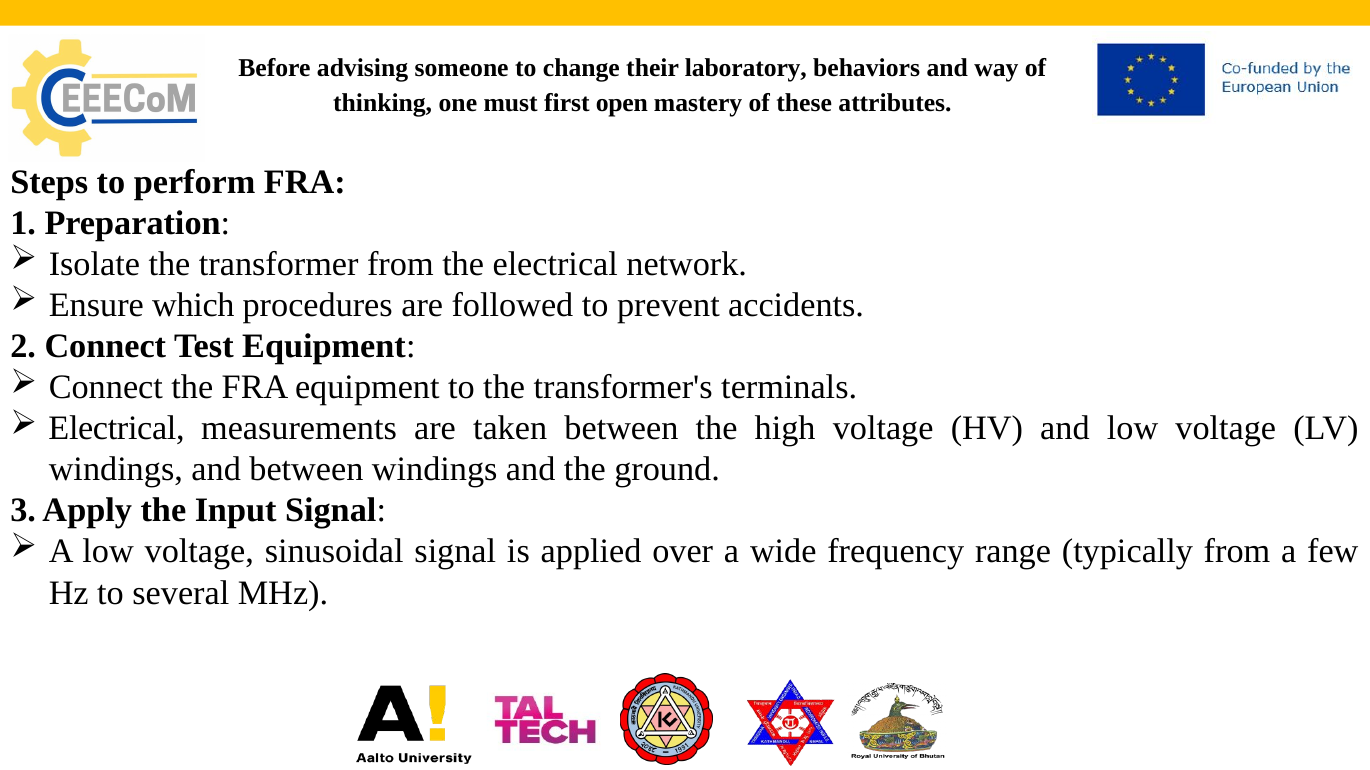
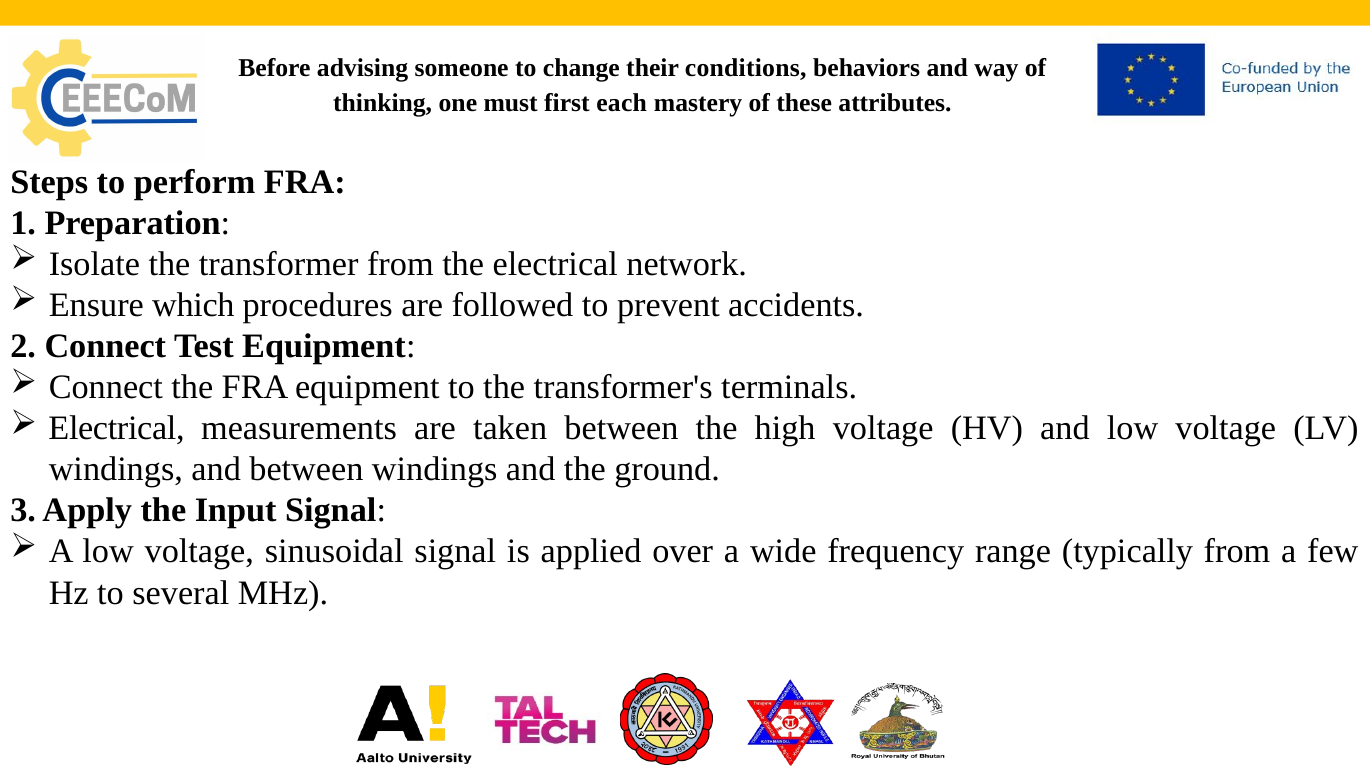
laboratory: laboratory -> conditions (746, 68)
open: open -> each (622, 103)
